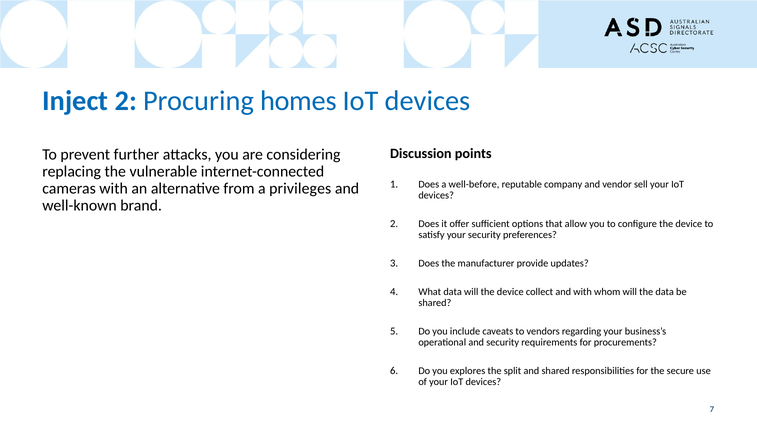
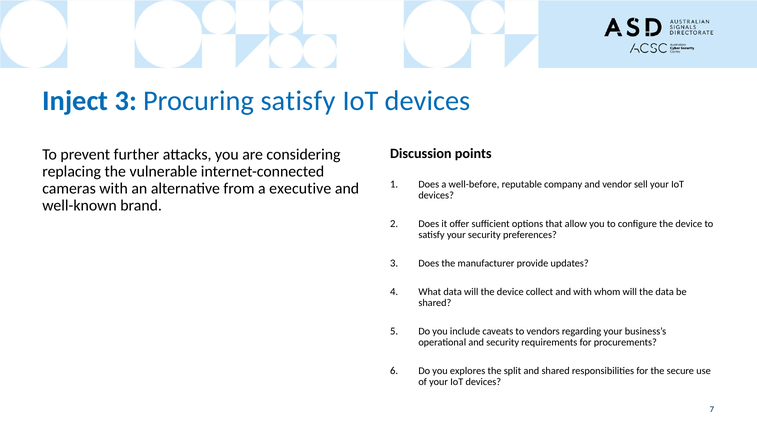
Inject 2: 2 -> 3 (126, 101)
Procuring homes: homes -> satisfy (298, 101)
privileges: privileges -> executive (300, 189)
